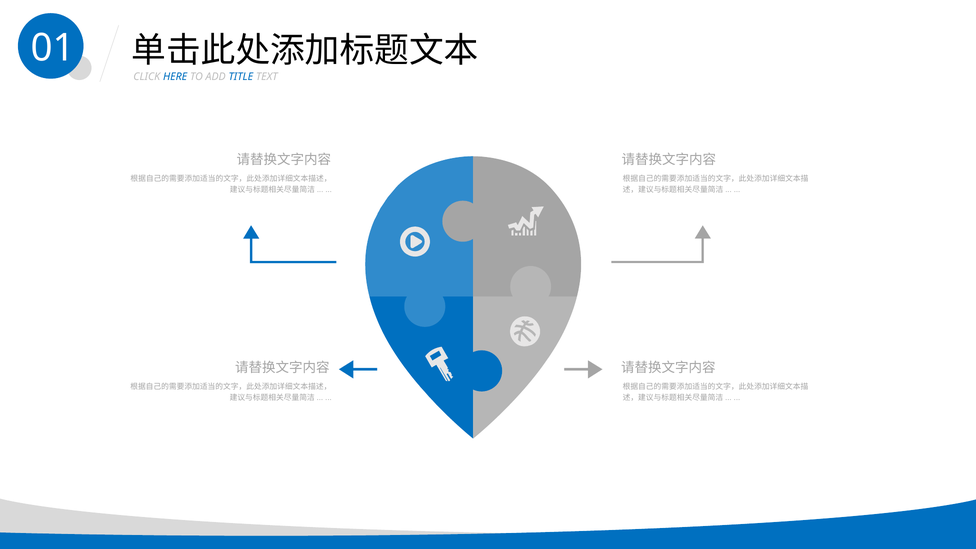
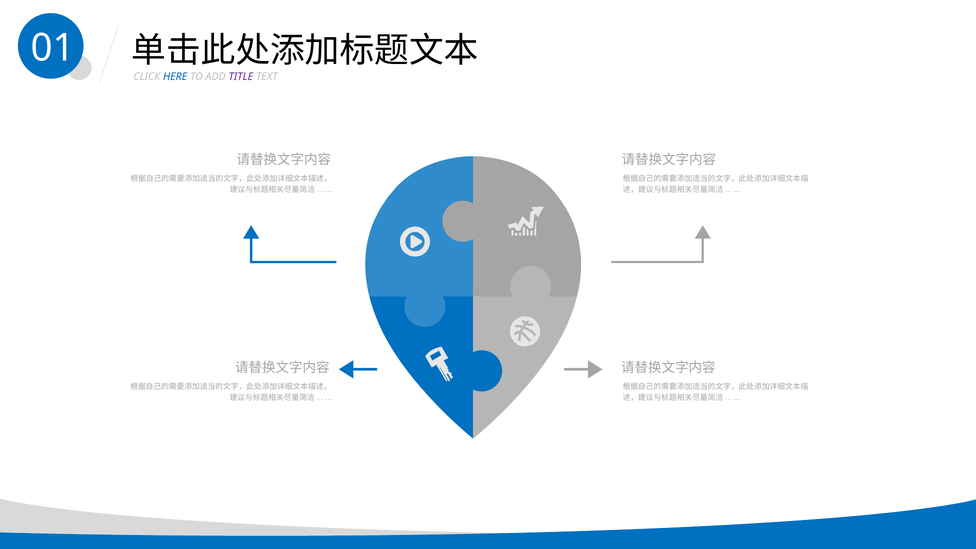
TITLE colour: blue -> purple (241, 77)
